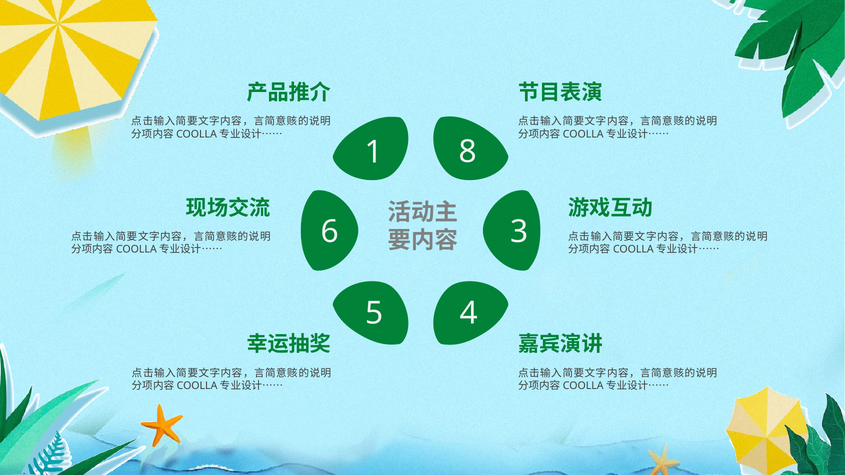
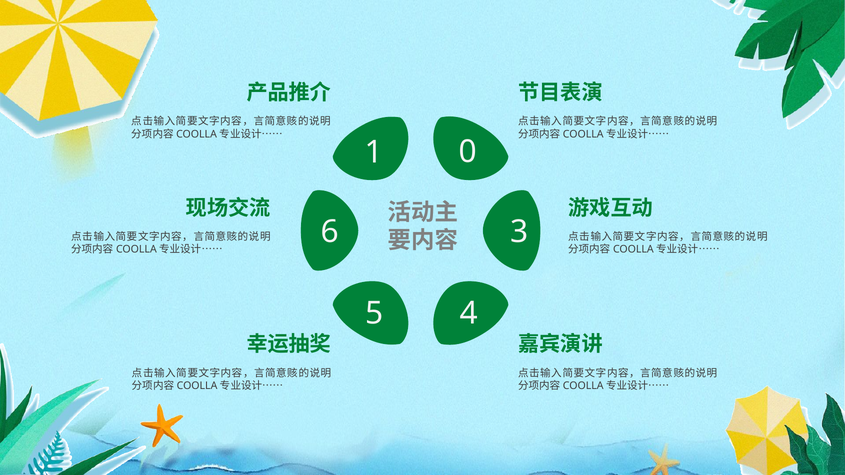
8: 8 -> 0 (468, 152)
